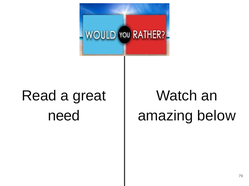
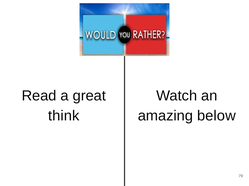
need: need -> think (64, 116)
